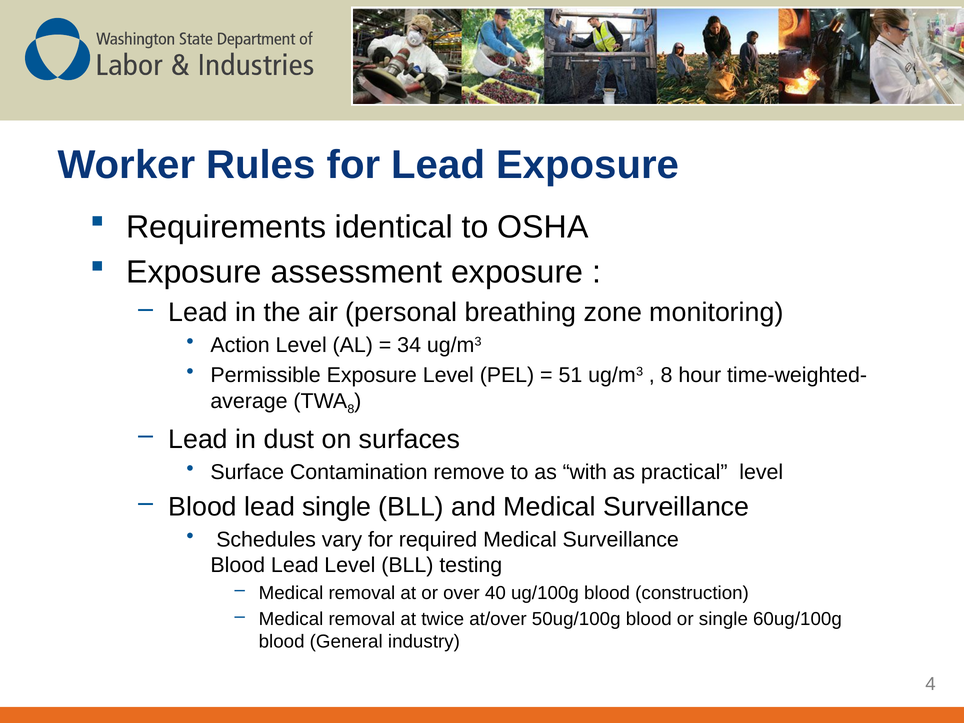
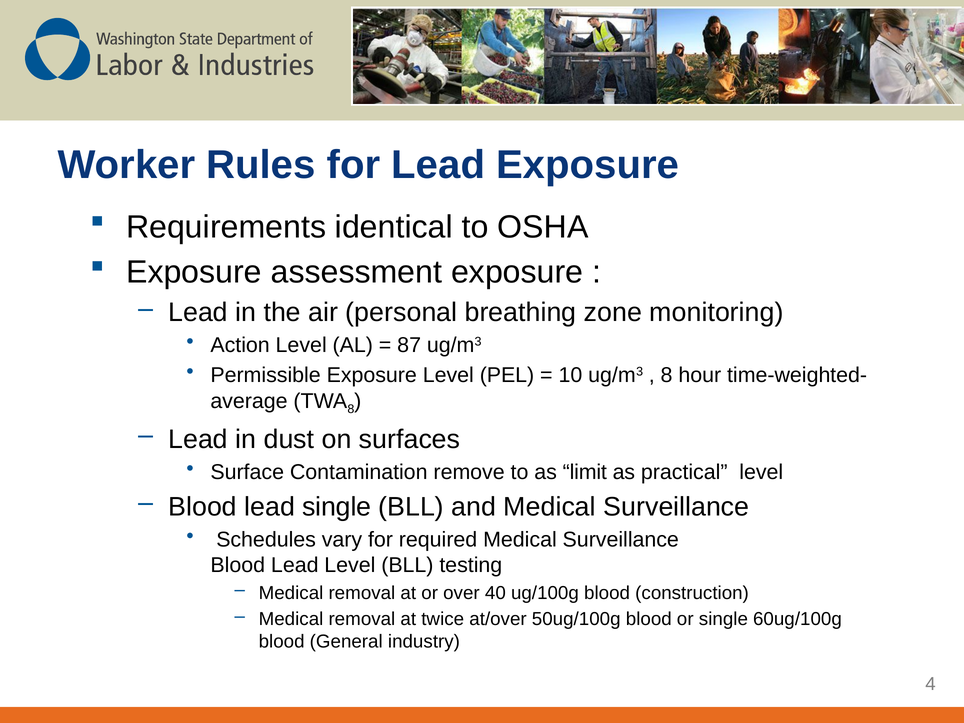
34: 34 -> 87 (409, 345)
51: 51 -> 10 (570, 375)
with: with -> limit (585, 472)
